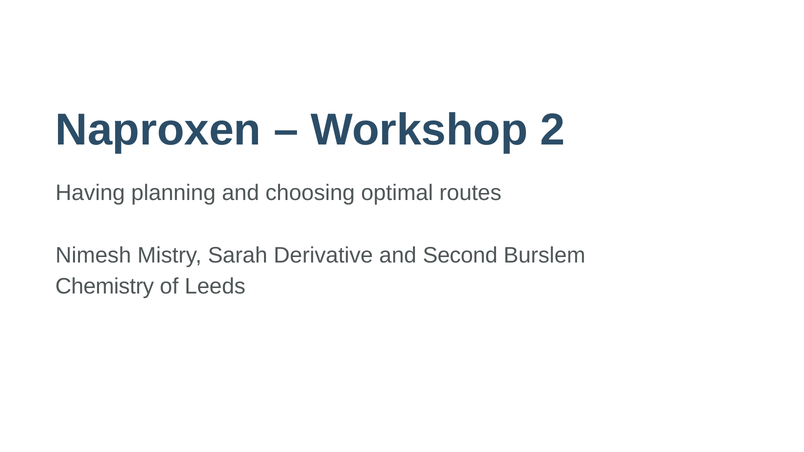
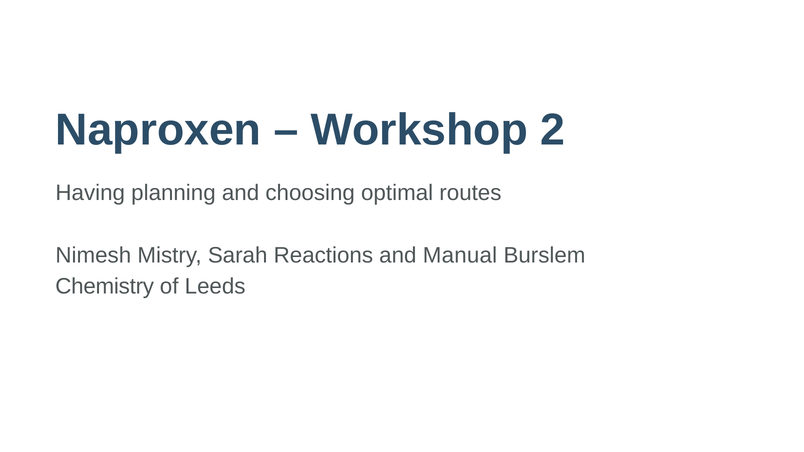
Derivative: Derivative -> Reactions (323, 255)
Second: Second -> Manual (460, 255)
